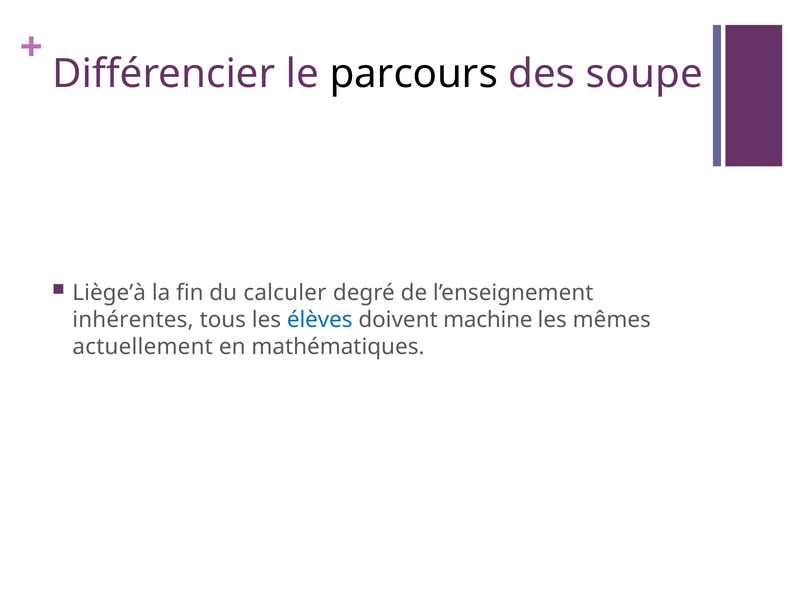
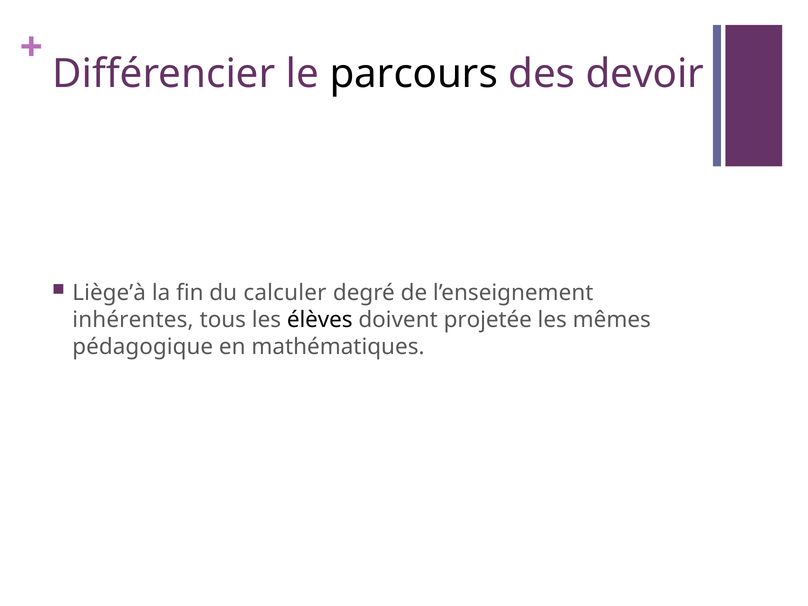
soupe: soupe -> devoir (645, 74)
élèves colour: blue -> black (320, 320)
machine: machine -> projetée (488, 320)
actuellement: actuellement -> pédagogique (143, 347)
